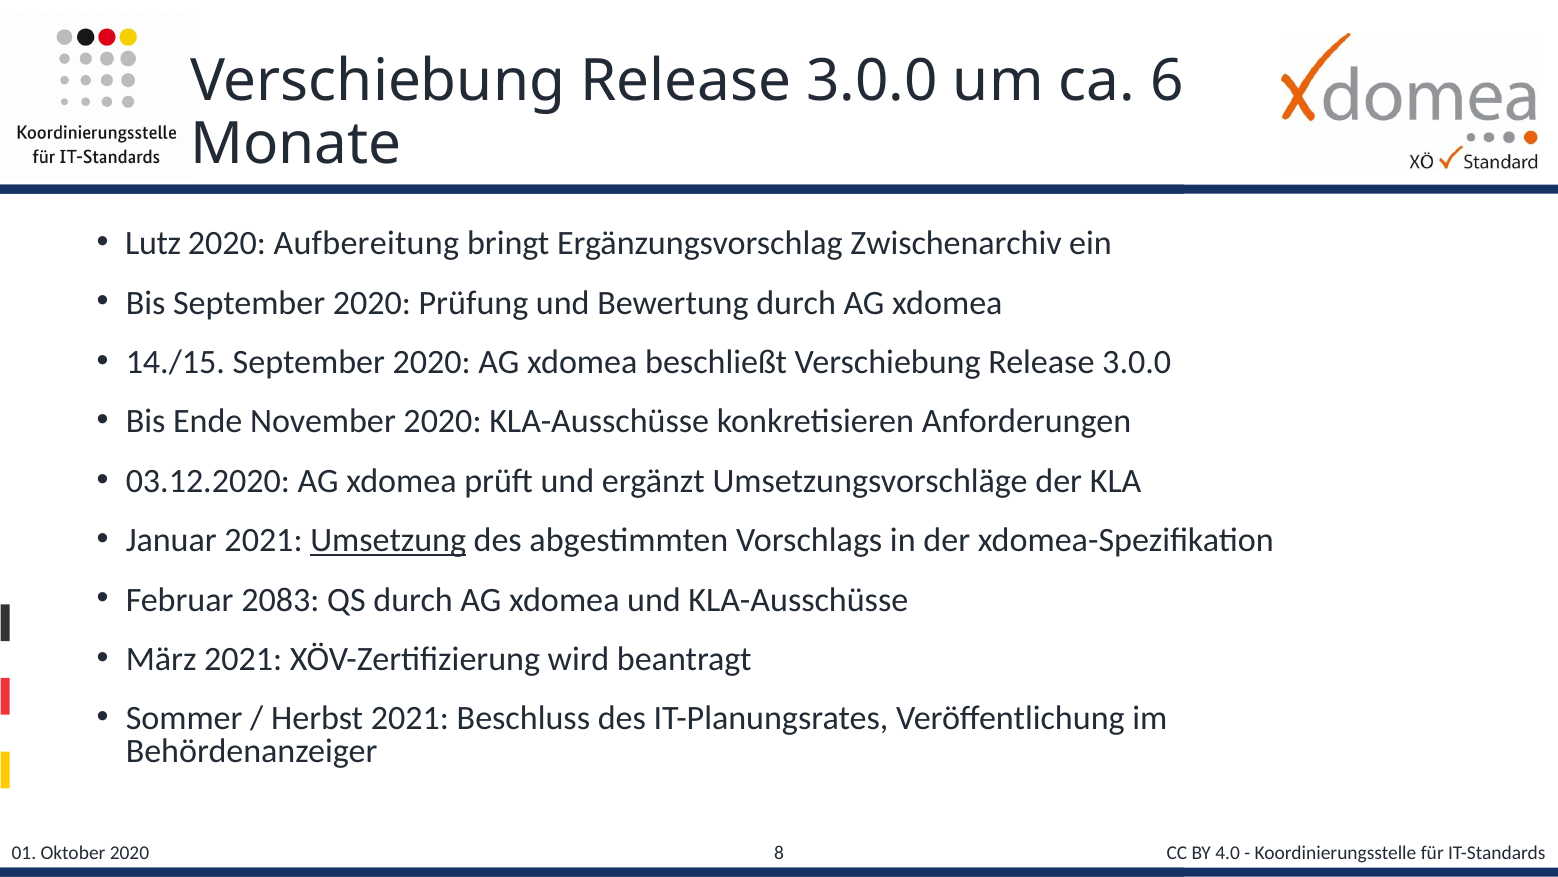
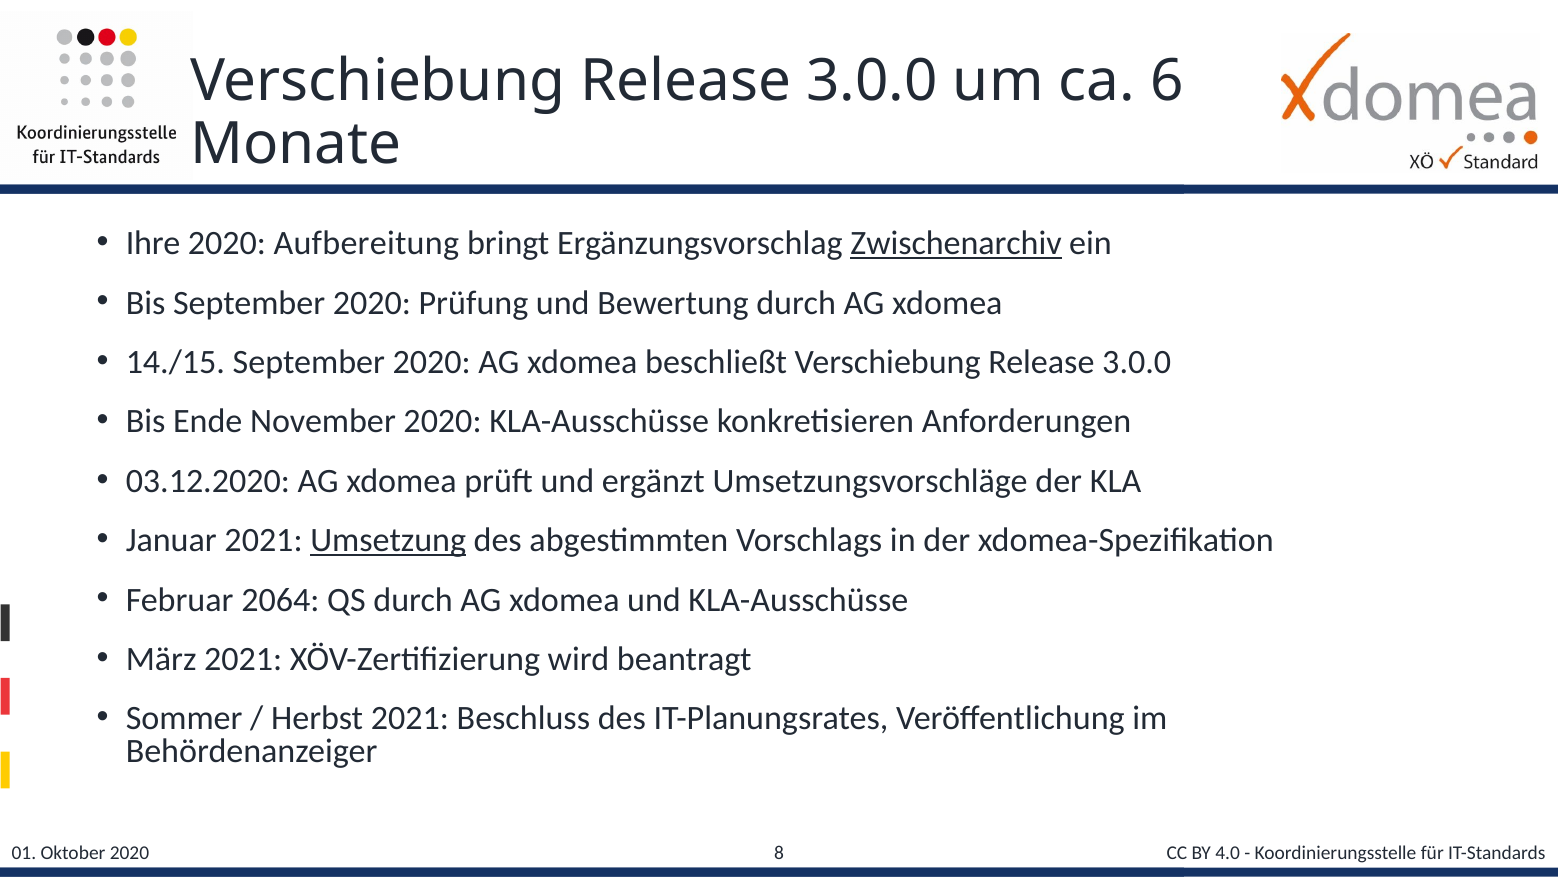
Lutz: Lutz -> Ihre (153, 243)
Zwischenarchiv underline: none -> present (956, 243)
2083: 2083 -> 2064 (280, 599)
